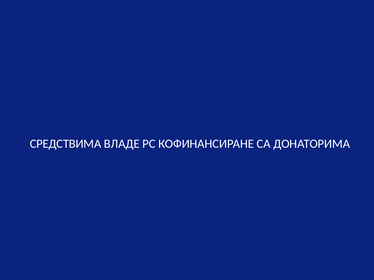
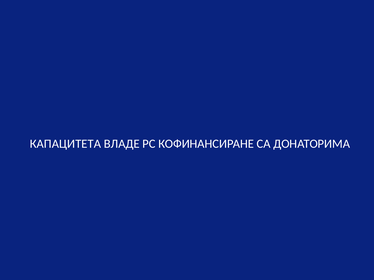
СРЕДСТВИМА: СРЕДСТВИМА -> КАПАЦИТЕТА (65, 144)
